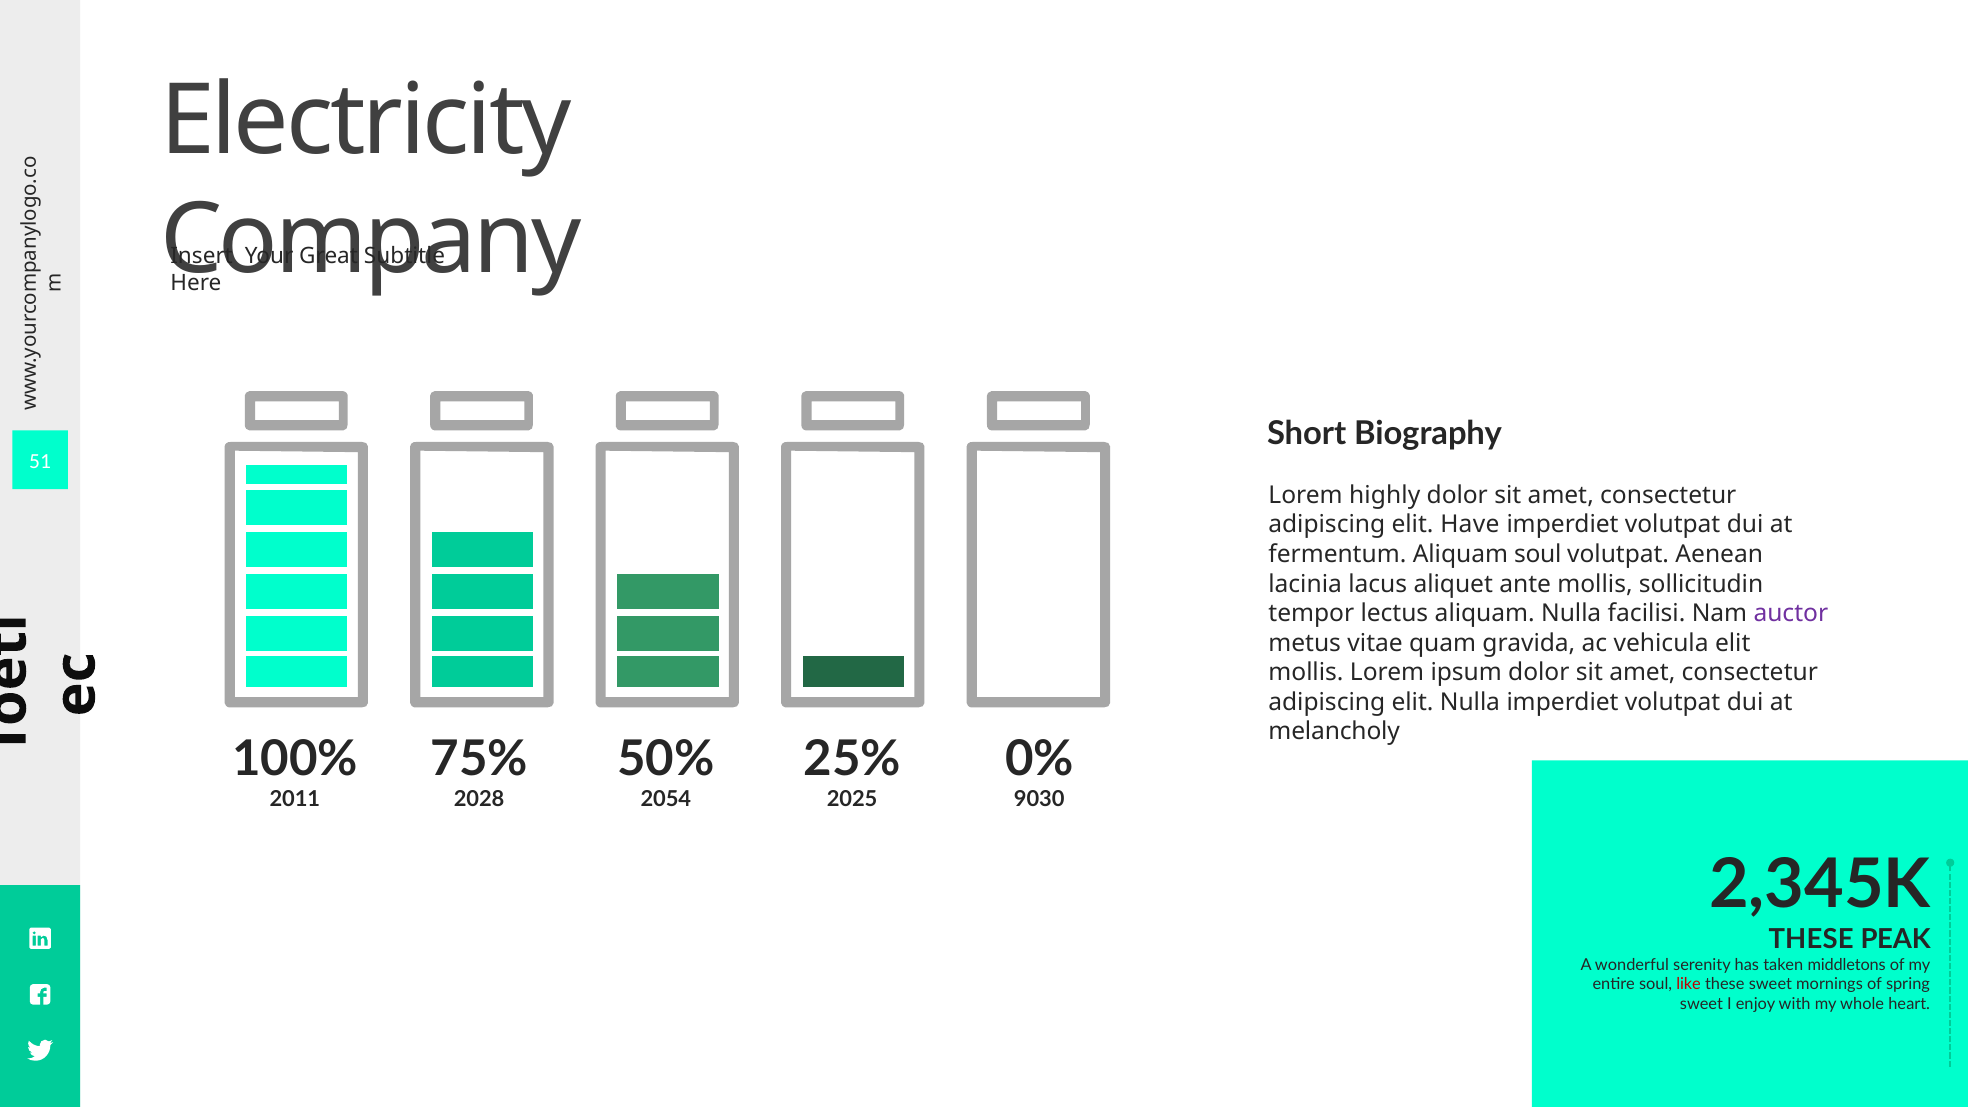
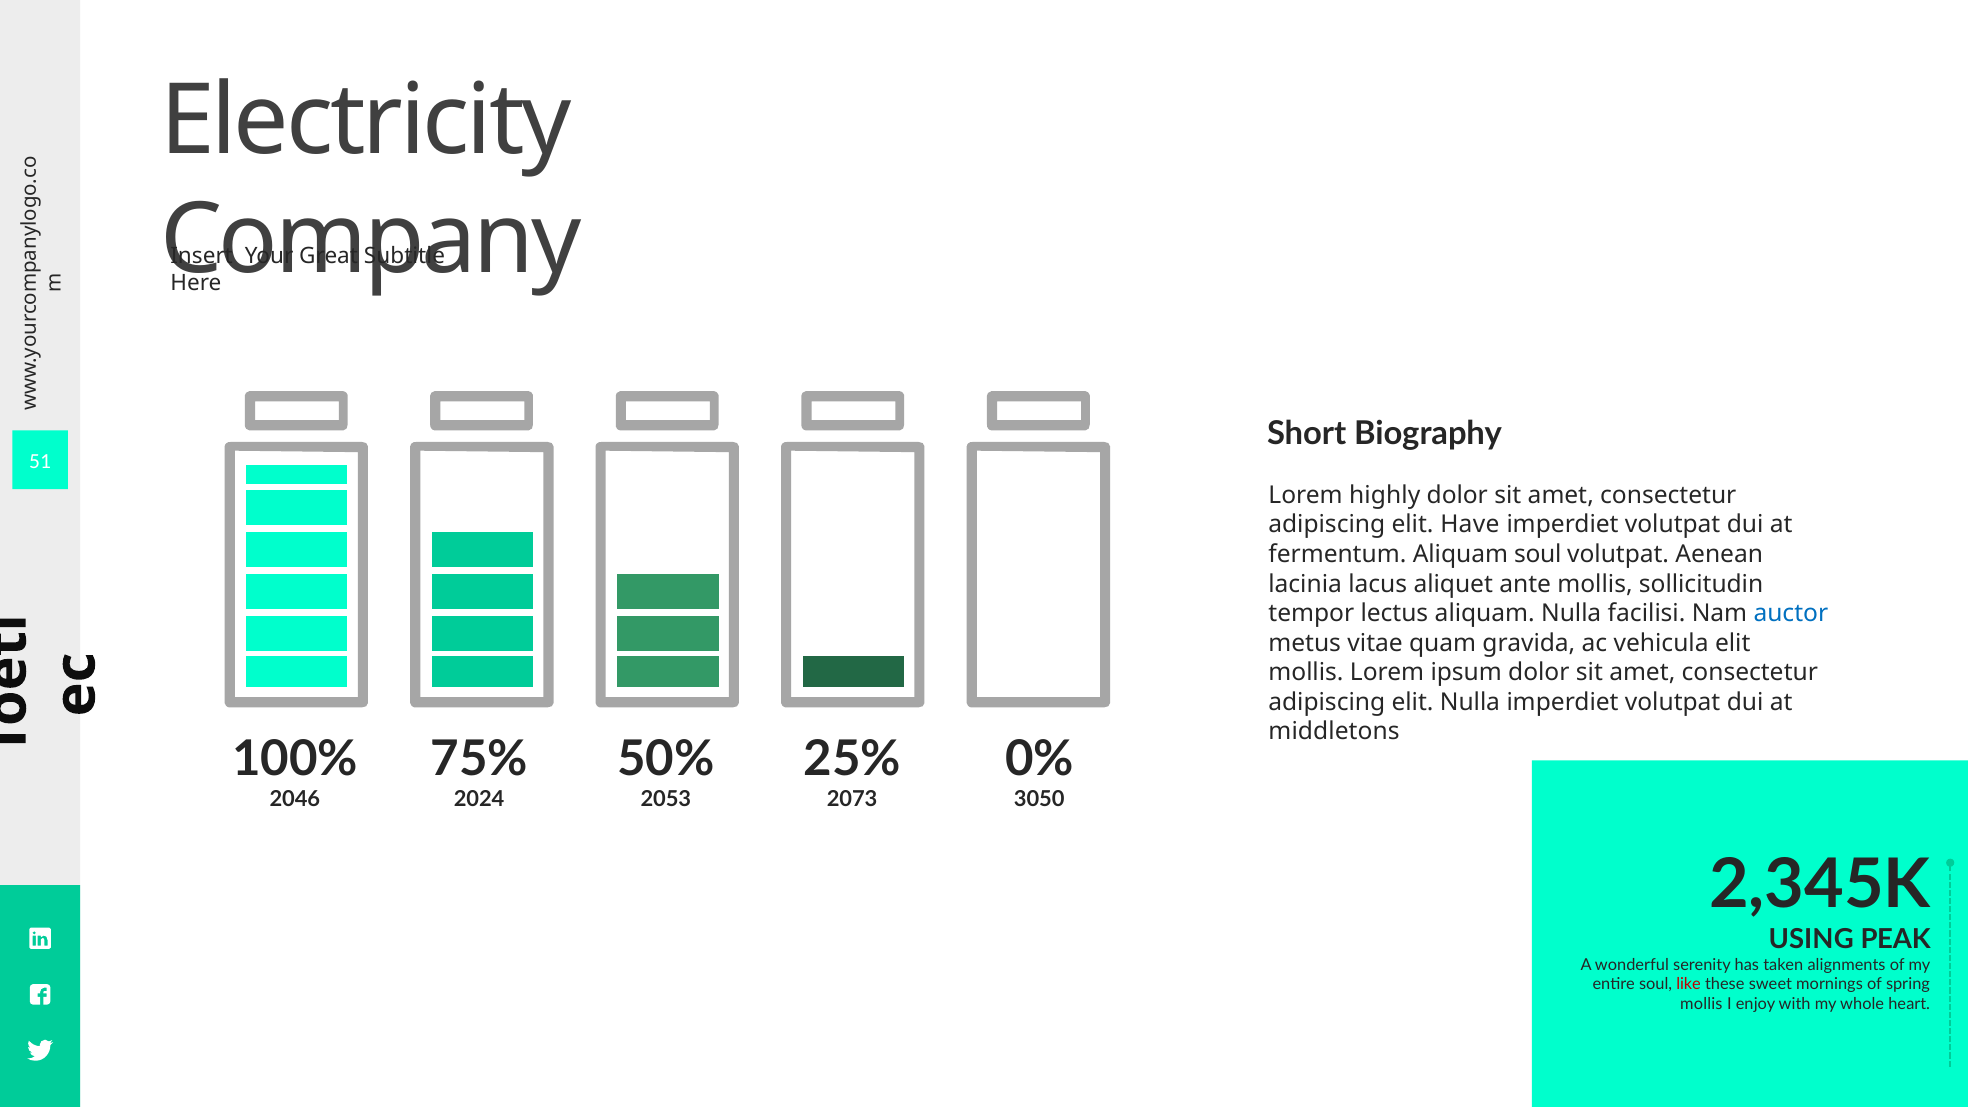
auctor colour: purple -> blue (1791, 613)
melancholy: melancholy -> middletons (1334, 732)
2011: 2011 -> 2046 (295, 800)
2028: 2028 -> 2024 (479, 800)
2054: 2054 -> 2053 (666, 800)
2025: 2025 -> 2073 (852, 800)
9030: 9030 -> 3050 (1039, 800)
THESE: THESE -> USING (1811, 939)
middletons: middletons -> alignments (1847, 965)
sweet: sweet -> mollis (1701, 1004)
